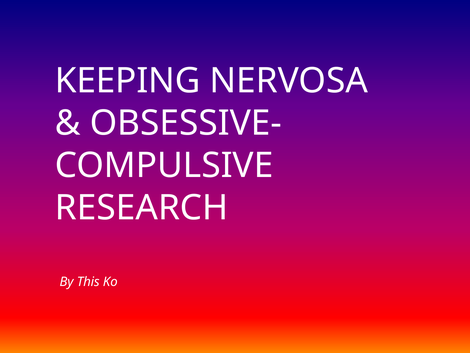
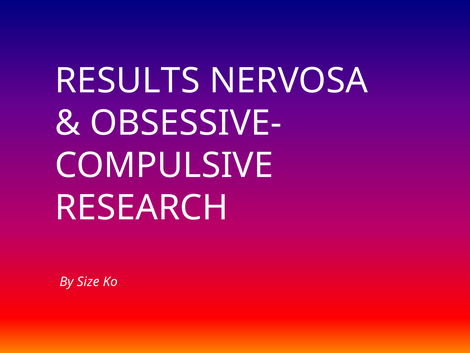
KEEPING: KEEPING -> RESULTS (127, 81)
This: This -> Size (88, 281)
